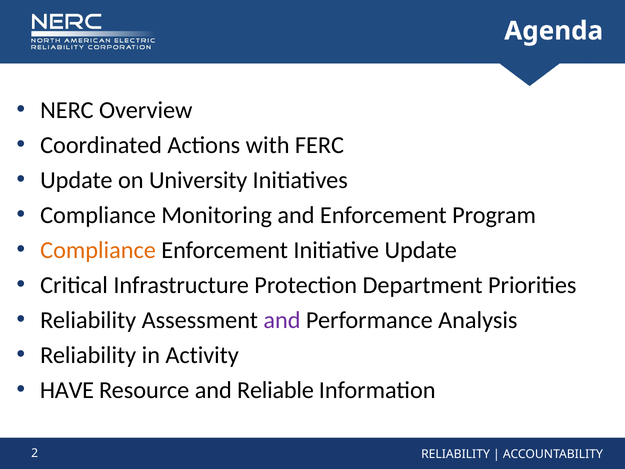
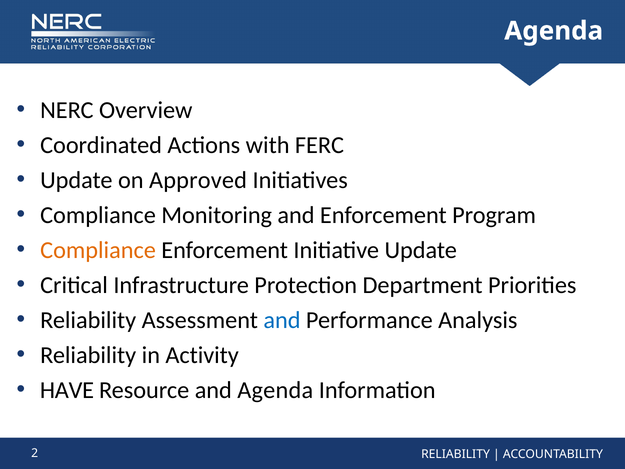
University: University -> Approved (198, 180)
and colour: purple -> blue (282, 320)
and Reliable: Reliable -> Agenda (275, 390)
